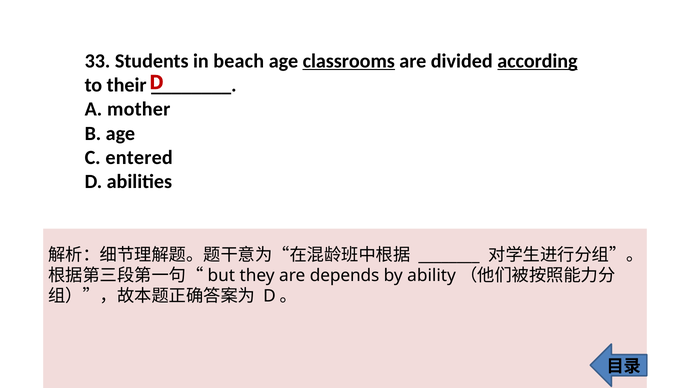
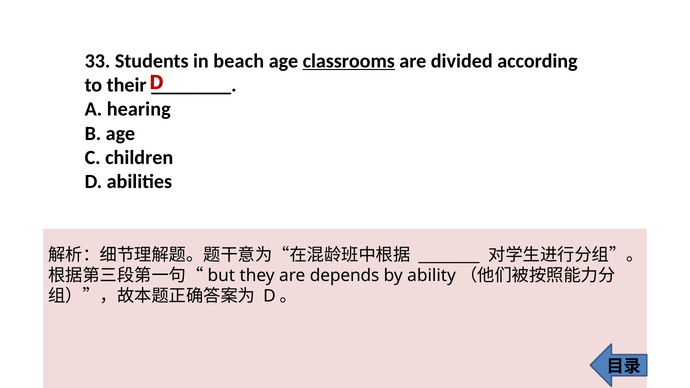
according underline: present -> none (537, 61)
mother: mother -> hearing (139, 109)
entered: entered -> children (139, 158)
